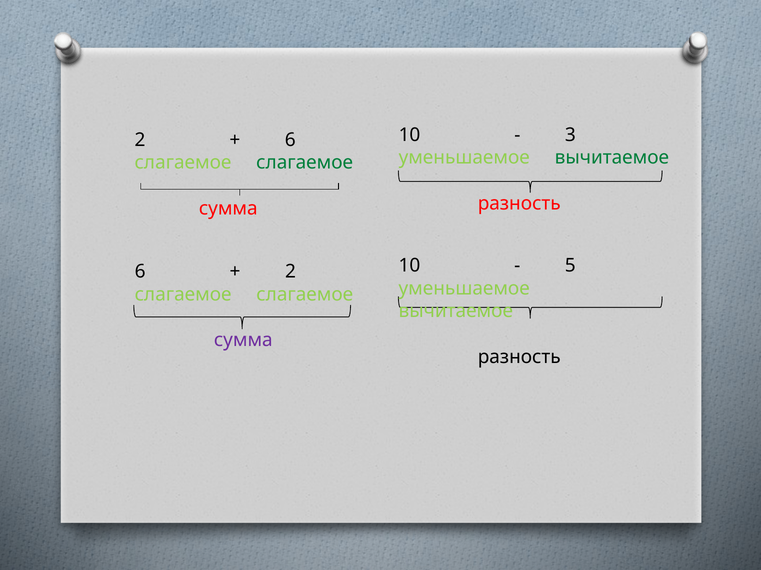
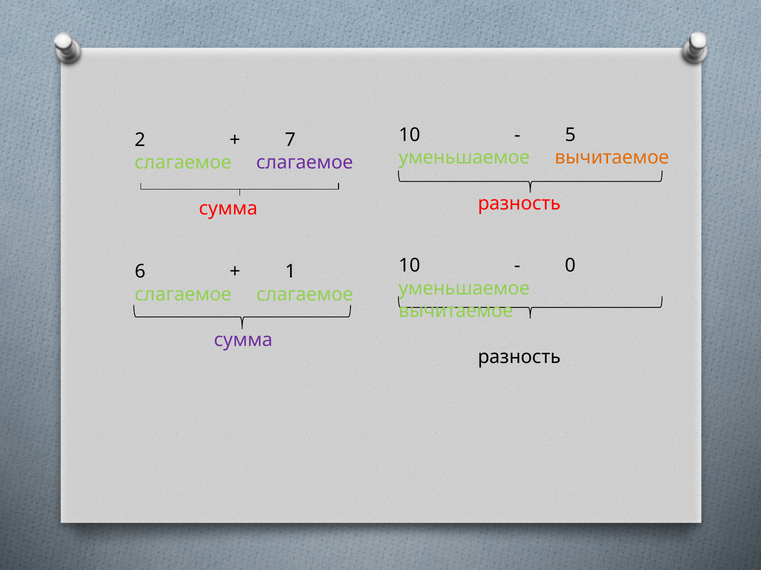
3: 3 -> 5 (570, 135)
6: 6 -> 7 (290, 140)
вычитаемое colour: green -> orange (612, 158)
слагаемое colour: green -> purple (305, 163)
5: 5 -> 0 (570, 266)
2: 2 -> 1 (290, 272)
